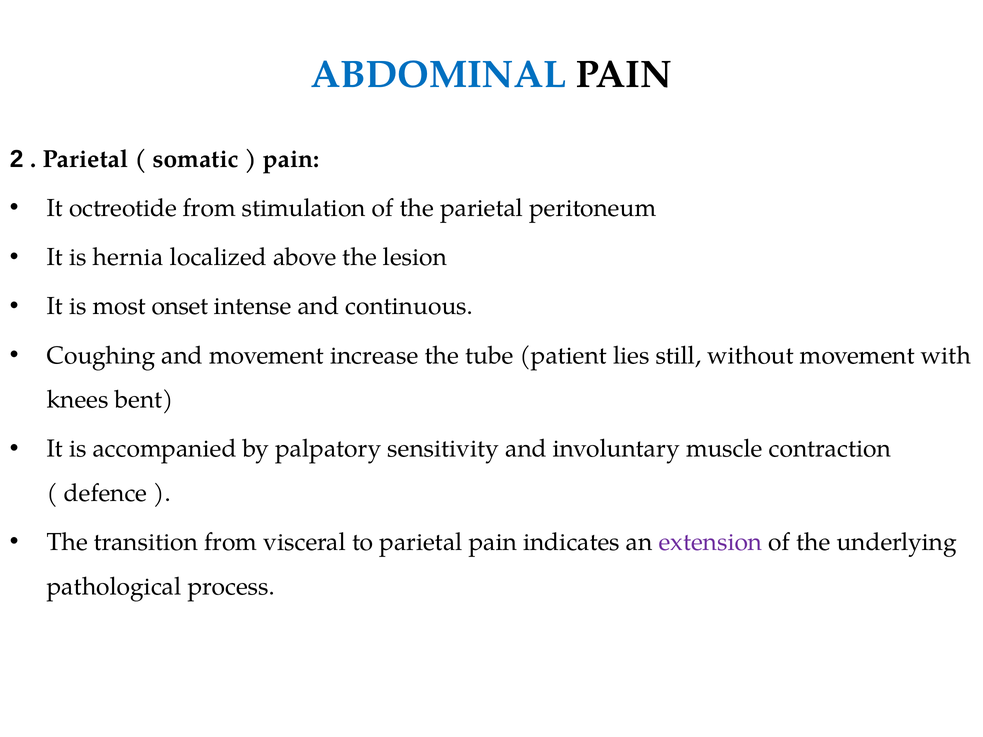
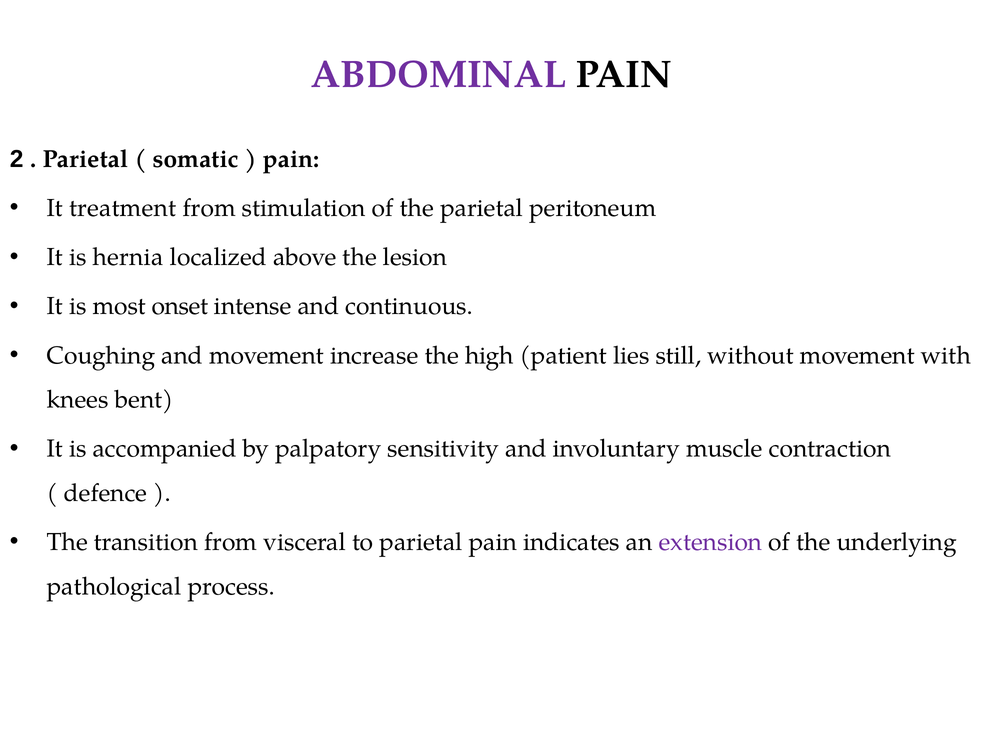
ABDOMINAL colour: blue -> purple (439, 75)
octreotide: octreotide -> treatment (123, 208)
tube: tube -> high (489, 356)
